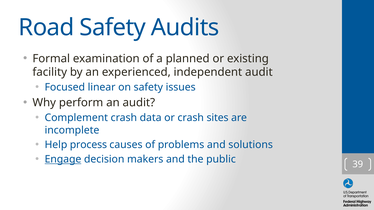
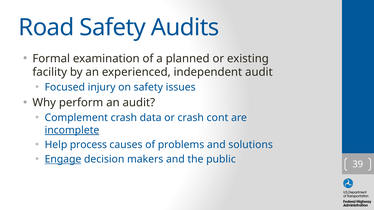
linear: linear -> injury (102, 87)
sites: sites -> cont (217, 118)
incomplete underline: none -> present (72, 130)
